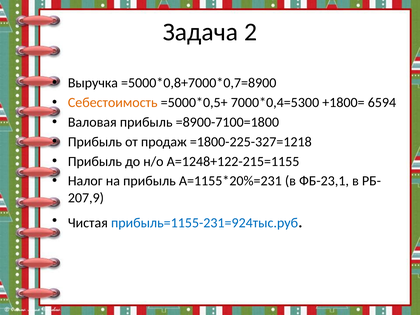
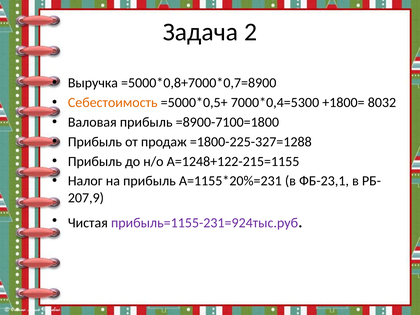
6594: 6594 -> 8032 (382, 103)
=1800-225-327=1218: =1800-225-327=1218 -> =1800-225-327=1288 (251, 142)
прибыль=1155-231=924тыс.руб colour: blue -> purple (205, 223)
